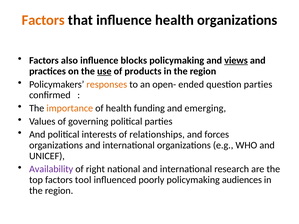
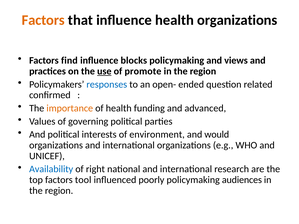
also: also -> find (69, 61)
views underline: present -> none (236, 61)
products: products -> promote (143, 71)
responses colour: orange -> blue (107, 84)
question parties: parties -> related (258, 84)
emerging: emerging -> advanced (205, 108)
relationships: relationships -> environment (157, 135)
forces: forces -> would (217, 135)
Availability colour: purple -> blue (51, 169)
